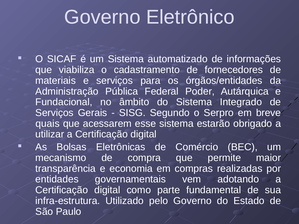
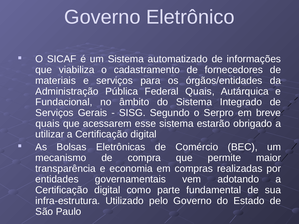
Federal Poder: Poder -> Quais (200, 91)
